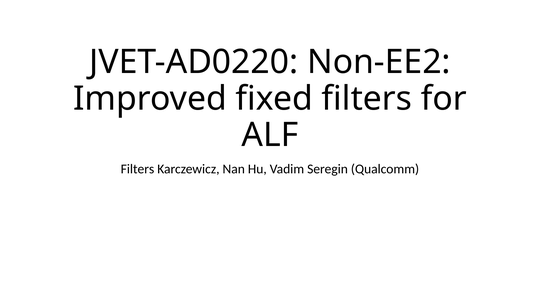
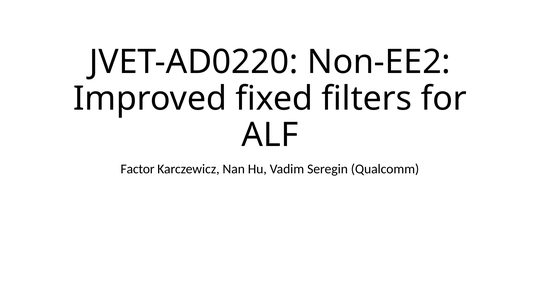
Filters: Filters -> Factor (138, 169)
